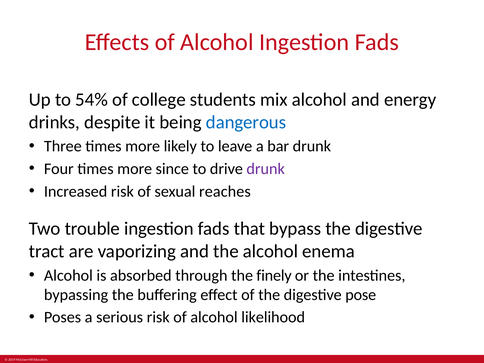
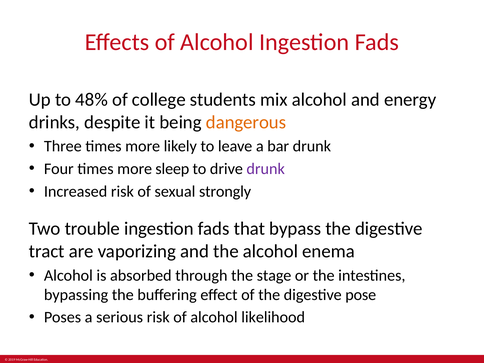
54%: 54% -> 48% (92, 100)
dangerous colour: blue -> orange (246, 122)
since: since -> sleep (172, 169)
reaches: reaches -> strongly (225, 191)
finely: finely -> stage (274, 275)
